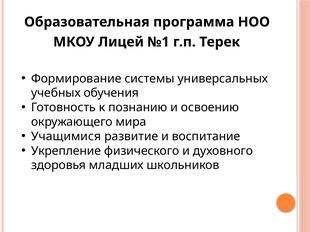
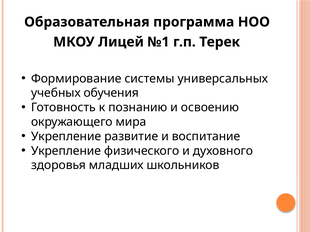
Учащимися: Учащимися -> Укрепление (66, 137)
